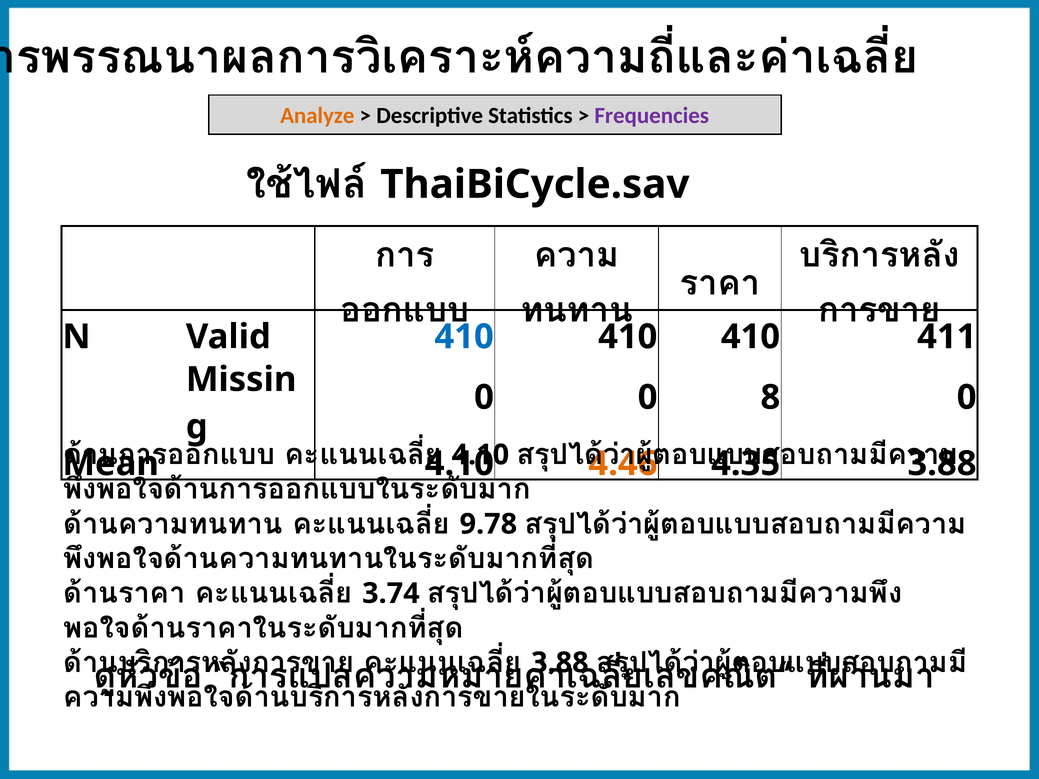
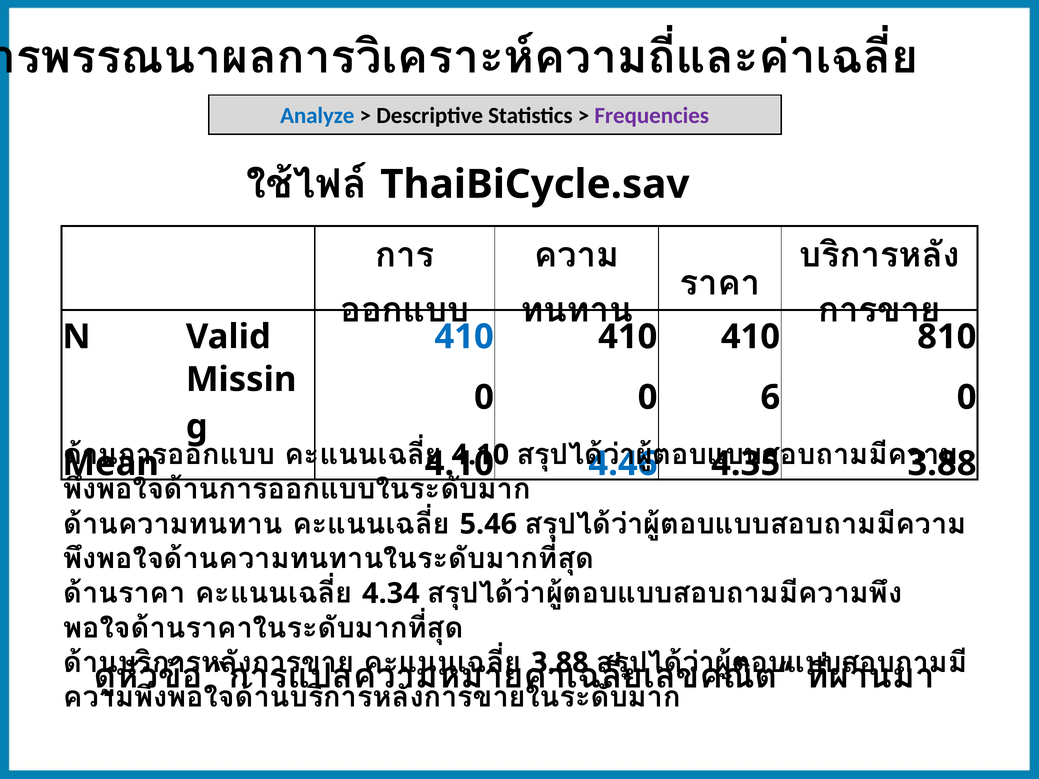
Analyze colour: orange -> blue (317, 116)
411: 411 -> 810 (947, 337)
8: 8 -> 6 (770, 397)
4.46 colour: orange -> blue (623, 464)
9.78: 9.78 -> 5.46 (488, 524)
3.74: 3.74 -> 4.34 (391, 594)
